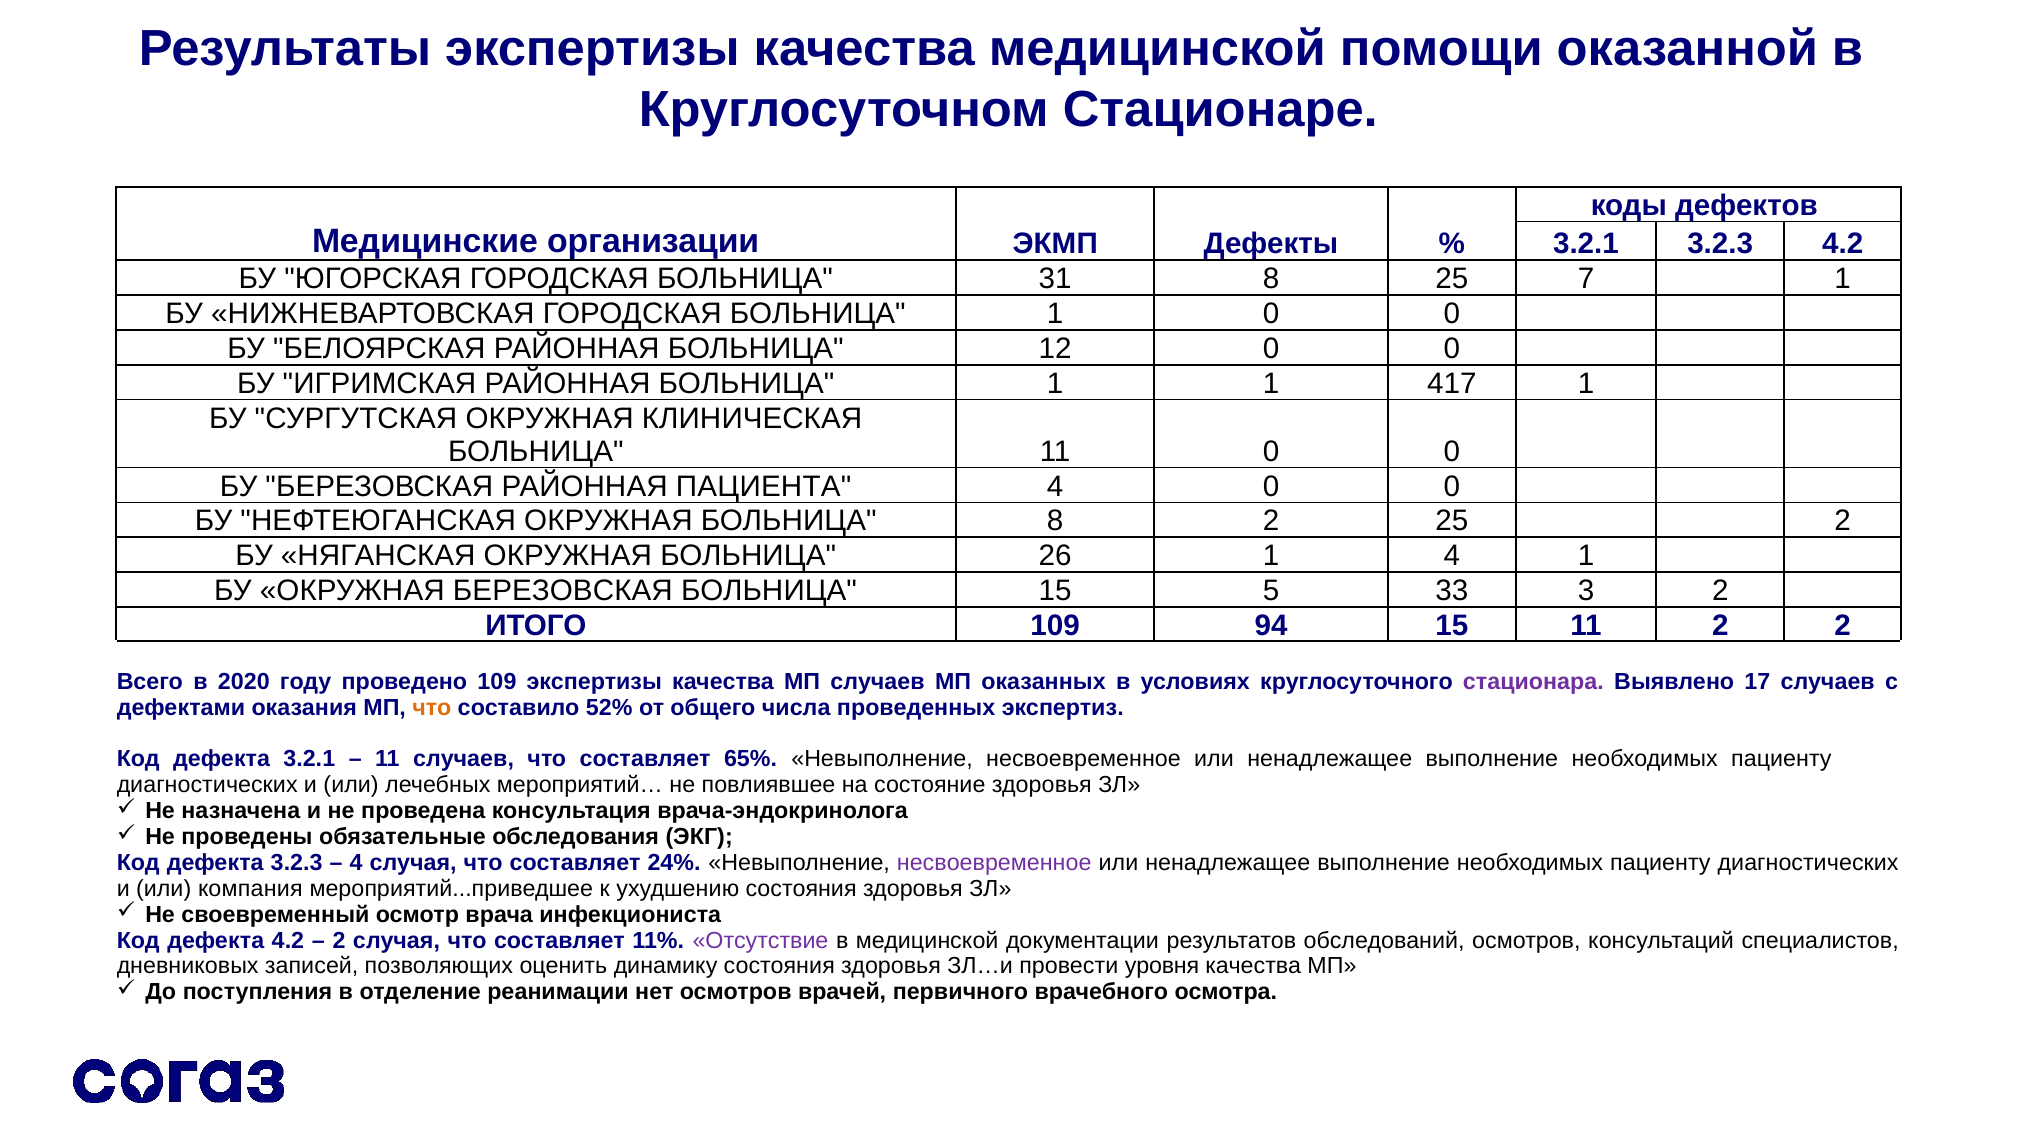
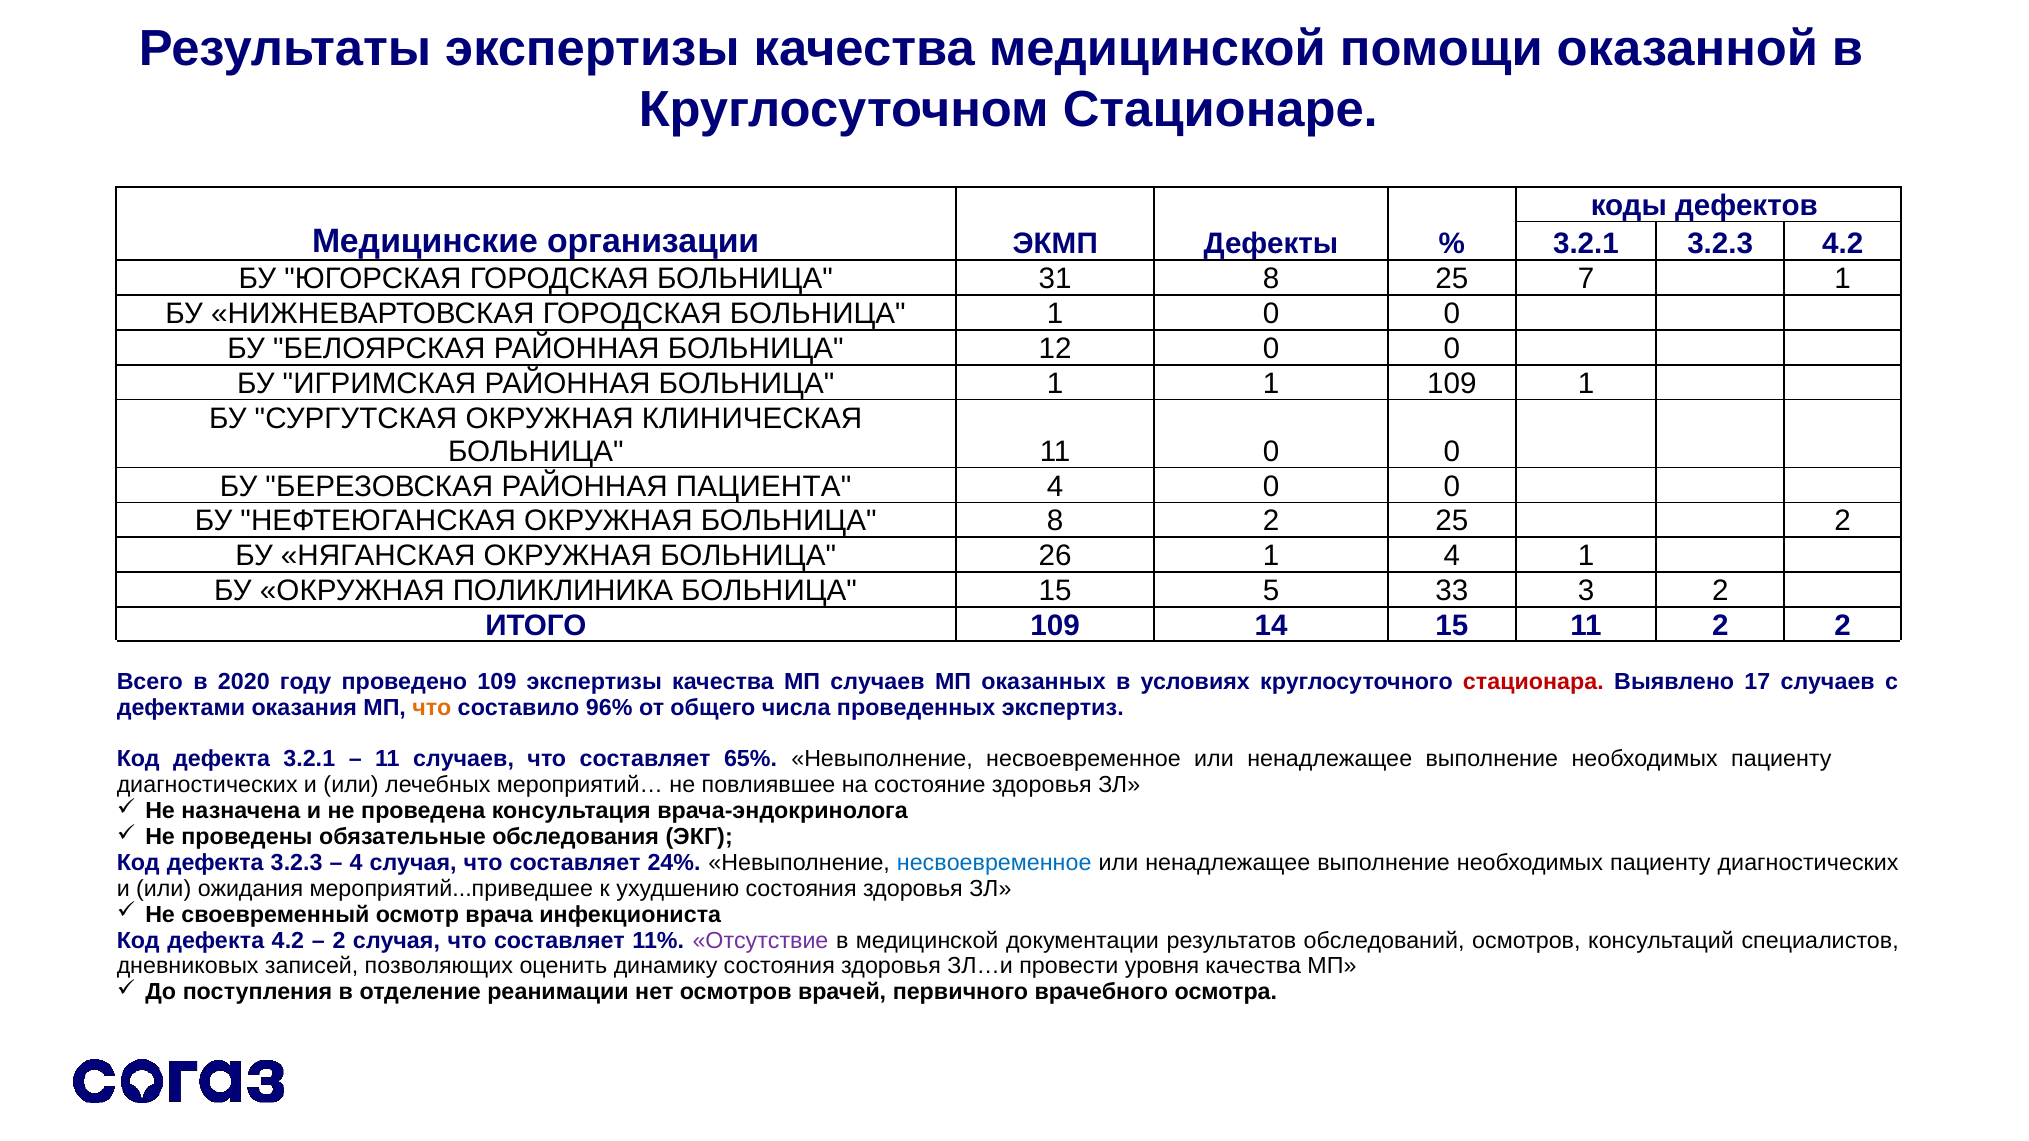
1 417: 417 -> 109 (1452, 383)
ОКРУЖНАЯ БЕРЕЗОВСКАЯ: БЕРЕЗОВСКАЯ -> ПОЛИКЛИНИКА (563, 591)
94: 94 -> 14 (1271, 625)
стационара colour: purple -> red (1533, 682)
52%: 52% -> 96% (609, 708)
несвоевременное colour: purple -> blue (994, 863)
компания: компания -> ожидания (251, 889)
